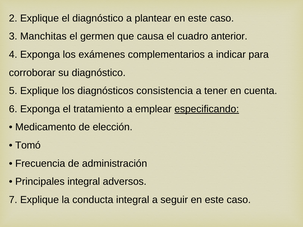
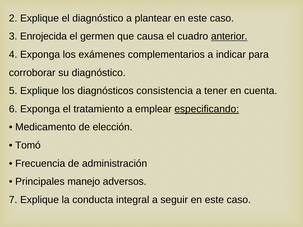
Manchitas: Manchitas -> Enrojecida (43, 36)
anterior underline: none -> present (229, 36)
Principales integral: integral -> manejo (84, 182)
